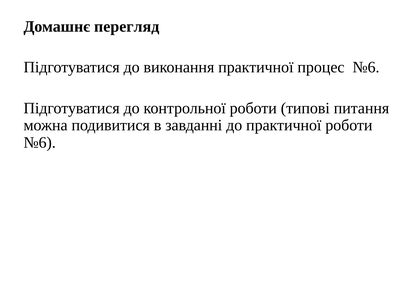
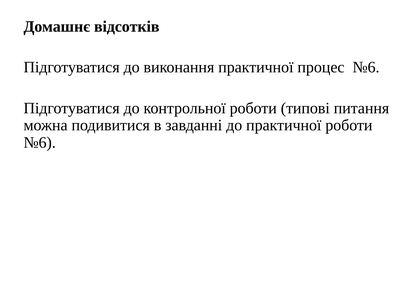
перегляд: перегляд -> відсотків (127, 27)
